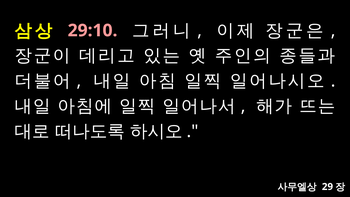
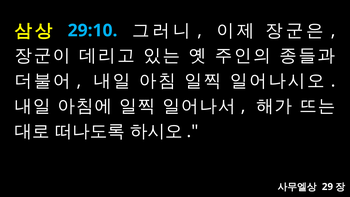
29:10 colour: pink -> light blue (93, 30)
